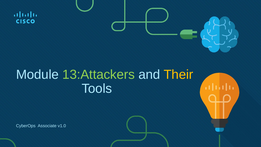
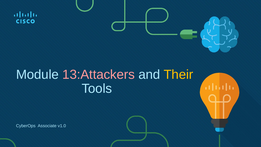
13:Attackers colour: light green -> pink (99, 74)
